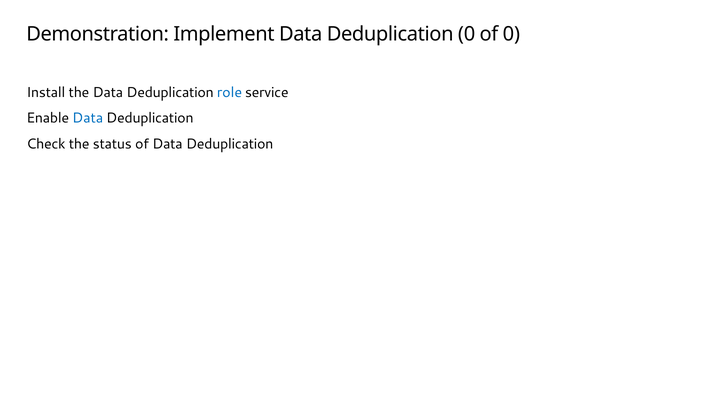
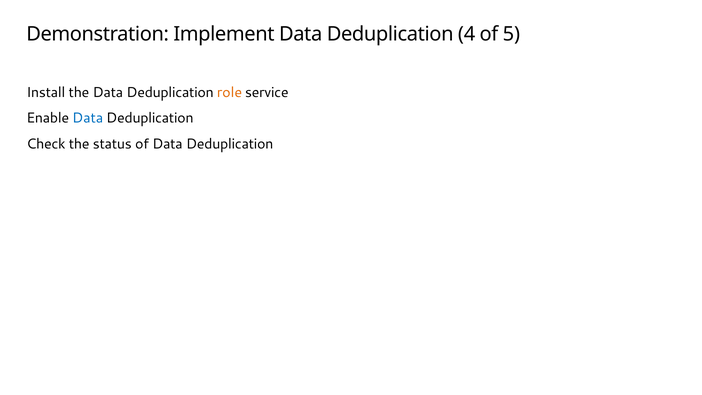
Deduplication 0: 0 -> 4 (467, 34)
of 0: 0 -> 5 (511, 34)
role colour: blue -> orange (229, 92)
